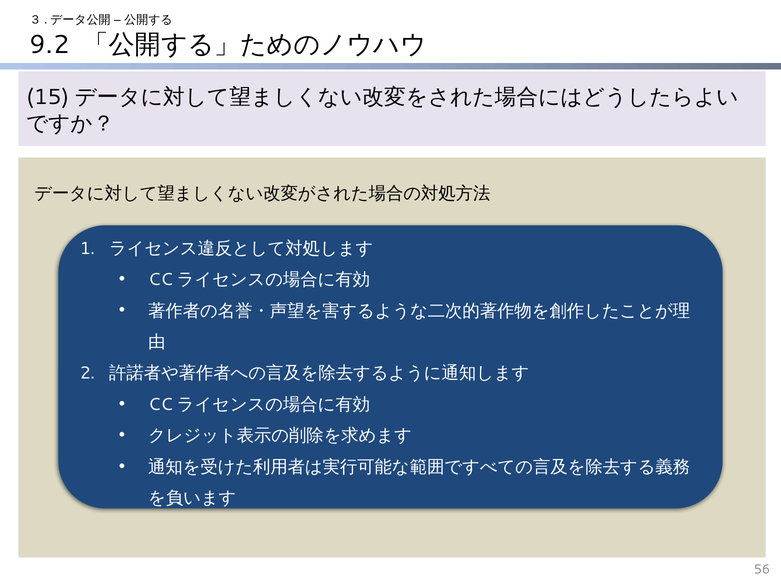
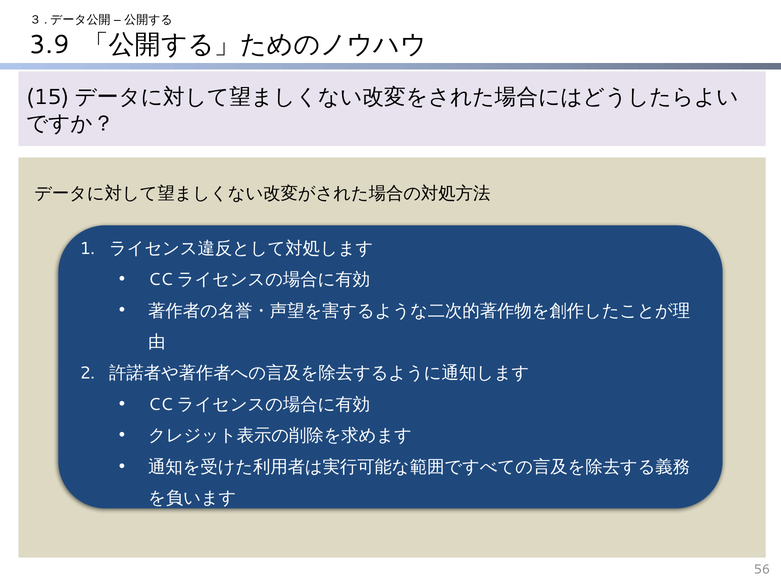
9.2: 9.2 -> 3.9 (49, 45)
